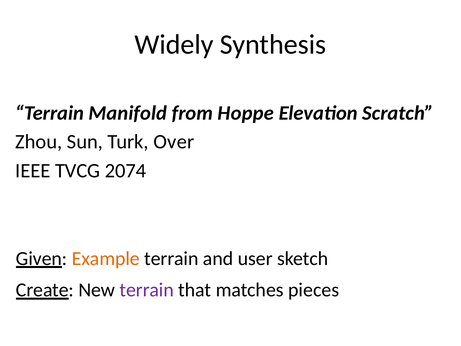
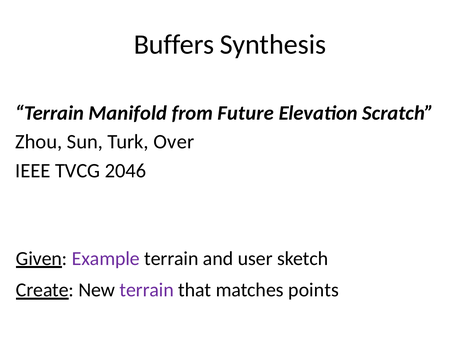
Widely: Widely -> Buffers (174, 45)
Hoppe: Hoppe -> Future (246, 113)
2074: 2074 -> 2046 (126, 170)
Example colour: orange -> purple (106, 258)
pieces: pieces -> points (314, 290)
